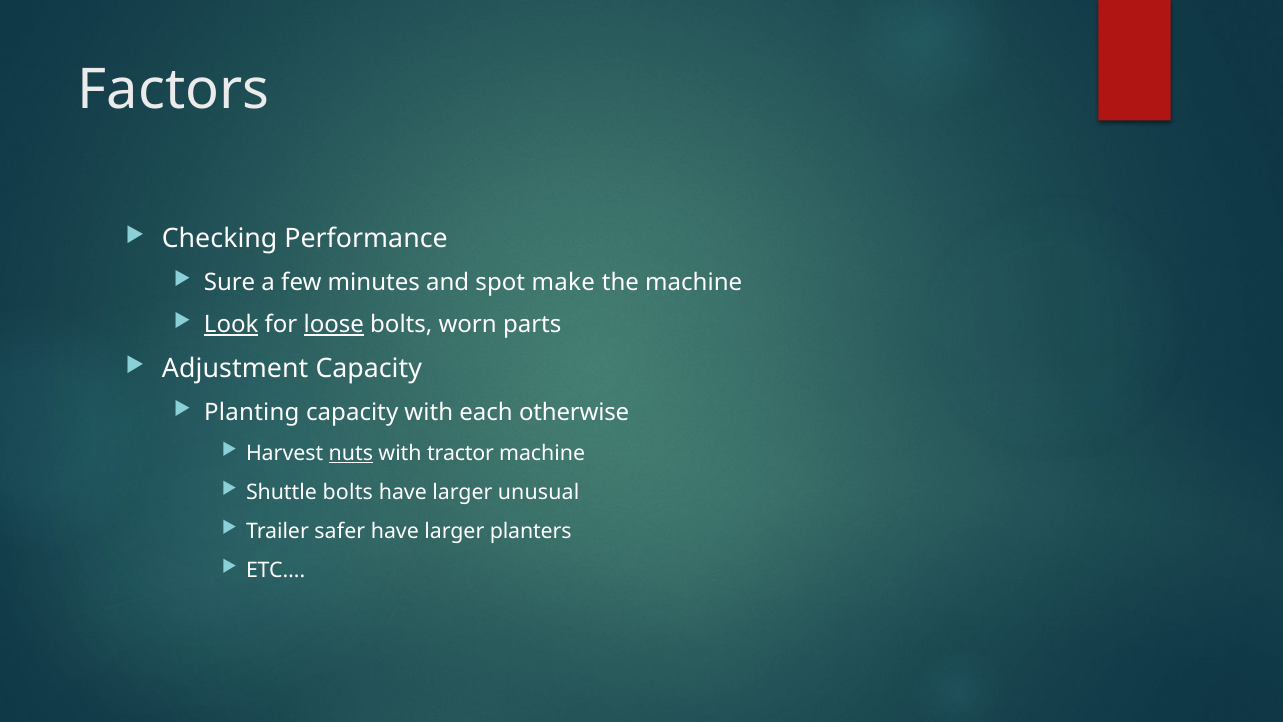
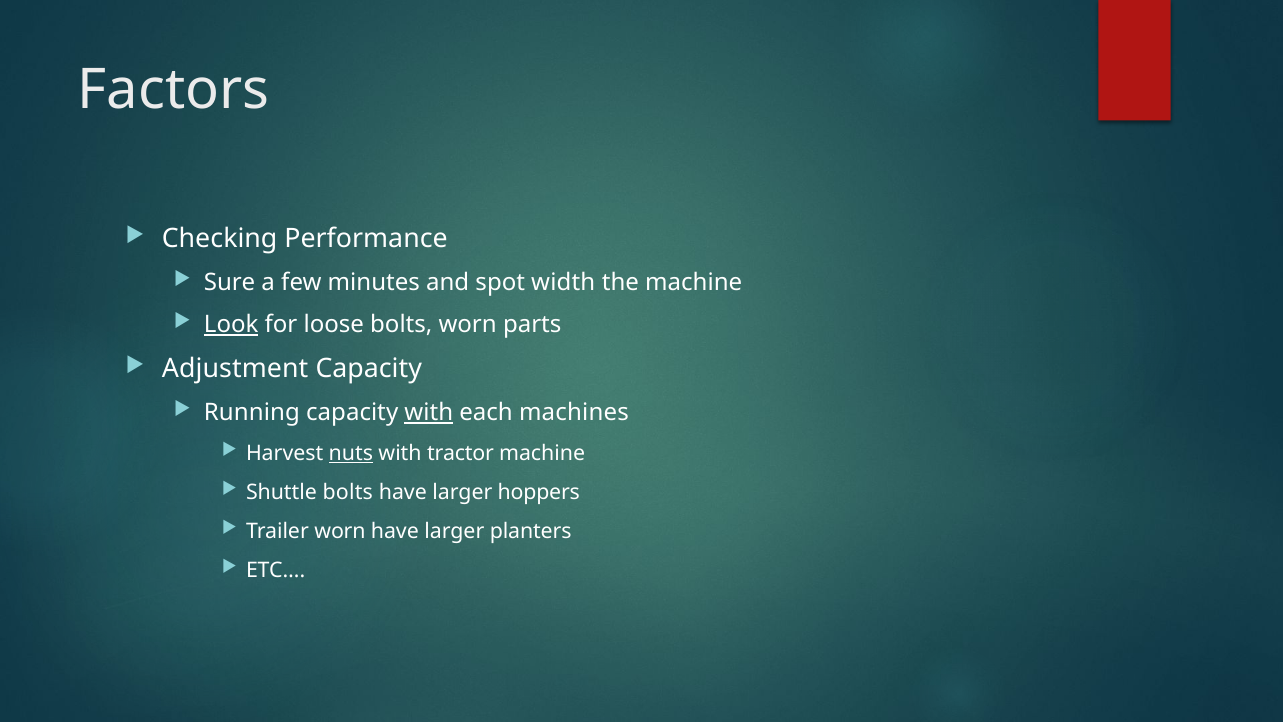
make: make -> width (563, 282)
loose underline: present -> none (334, 325)
Planting: Planting -> Running (252, 412)
with underline: none -> present (429, 412)
otherwise: otherwise -> machines (574, 412)
unusual: unusual -> hoppers (539, 492)
Trailer safer: safer -> worn (340, 531)
